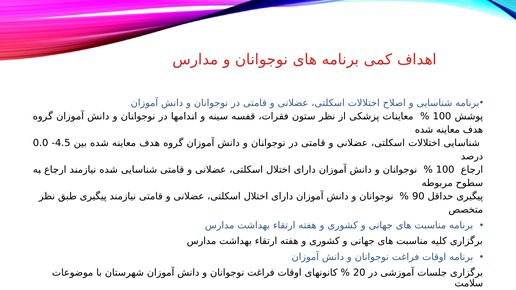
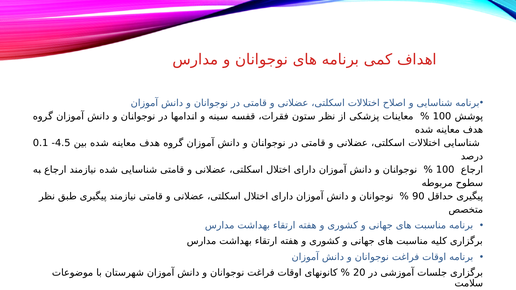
0.0: 0.0 -> 0.1 (41, 143)
